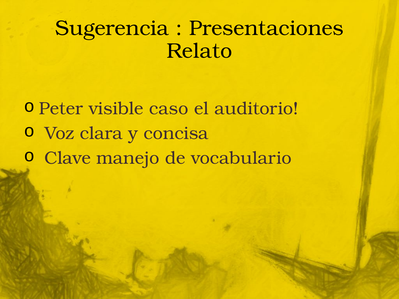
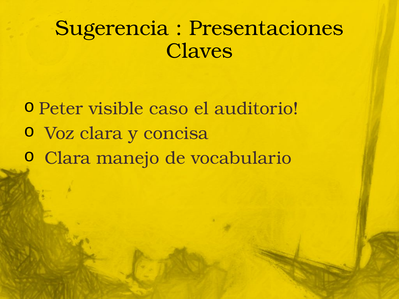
Relato: Relato -> Claves (200, 51)
Clave: Clave -> Clara (68, 158)
